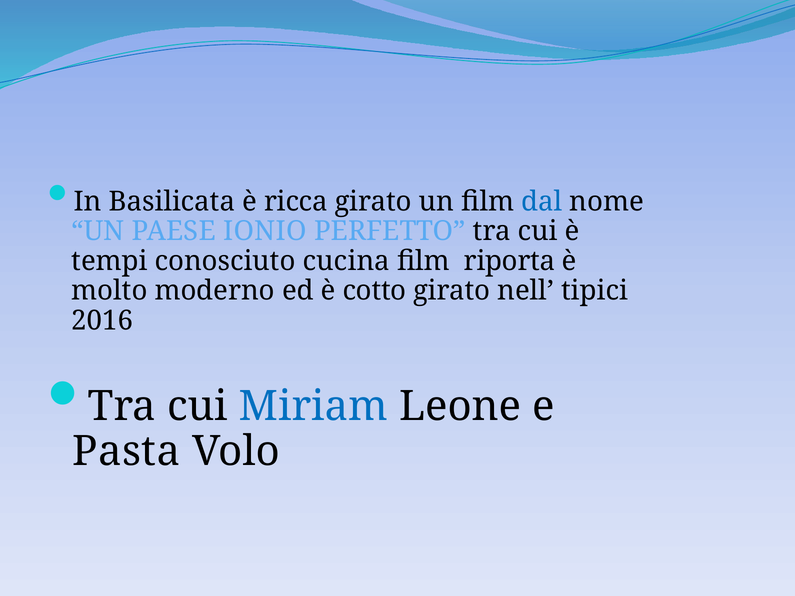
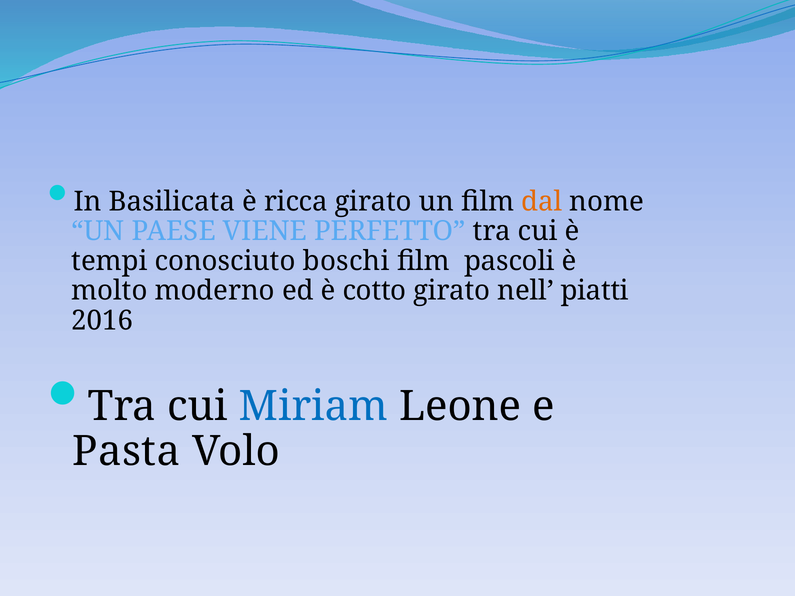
dal colour: blue -> orange (542, 202)
IONIO: IONIO -> VIENE (265, 231)
cucina: cucina -> boschi (346, 261)
riporta: riporta -> pascoli (510, 261)
tipici: tipici -> piatti (595, 291)
